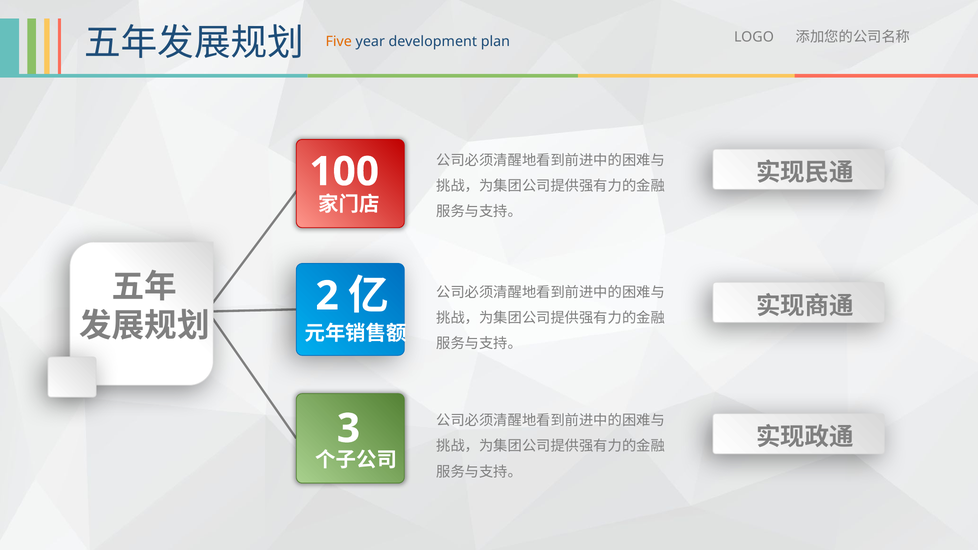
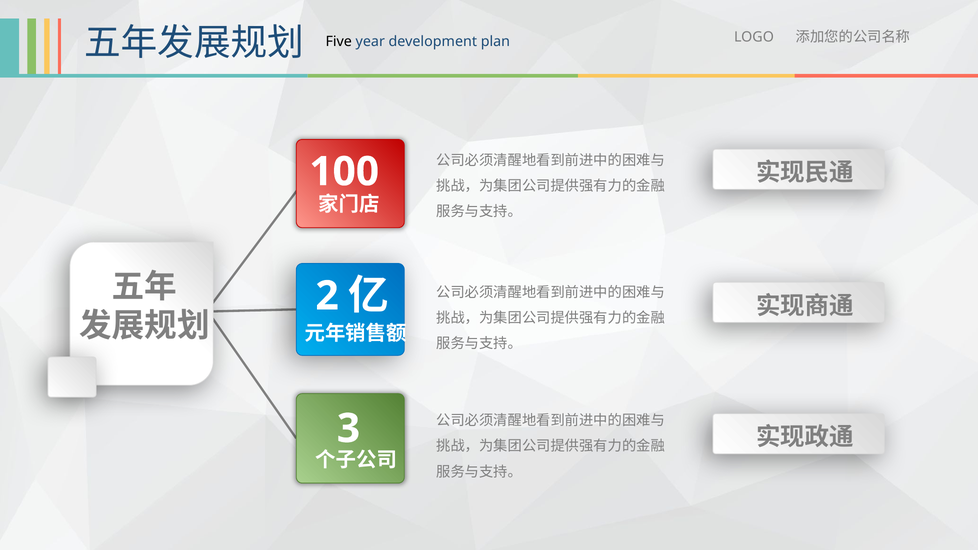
Five colour: orange -> black (339, 42)
